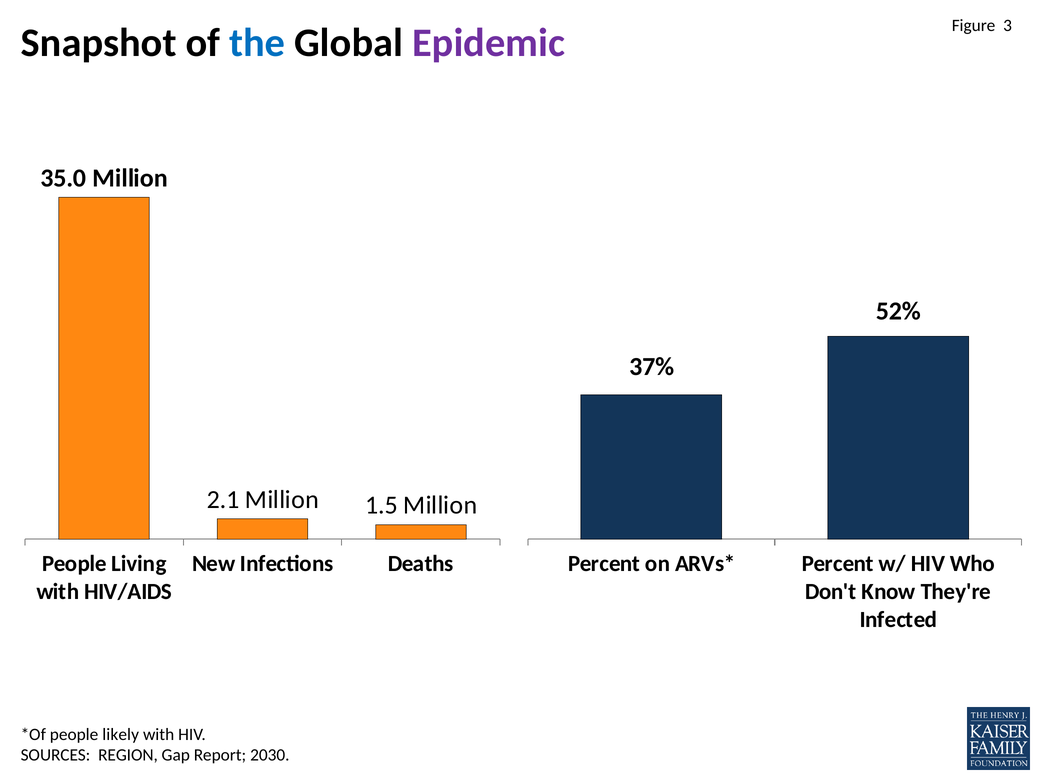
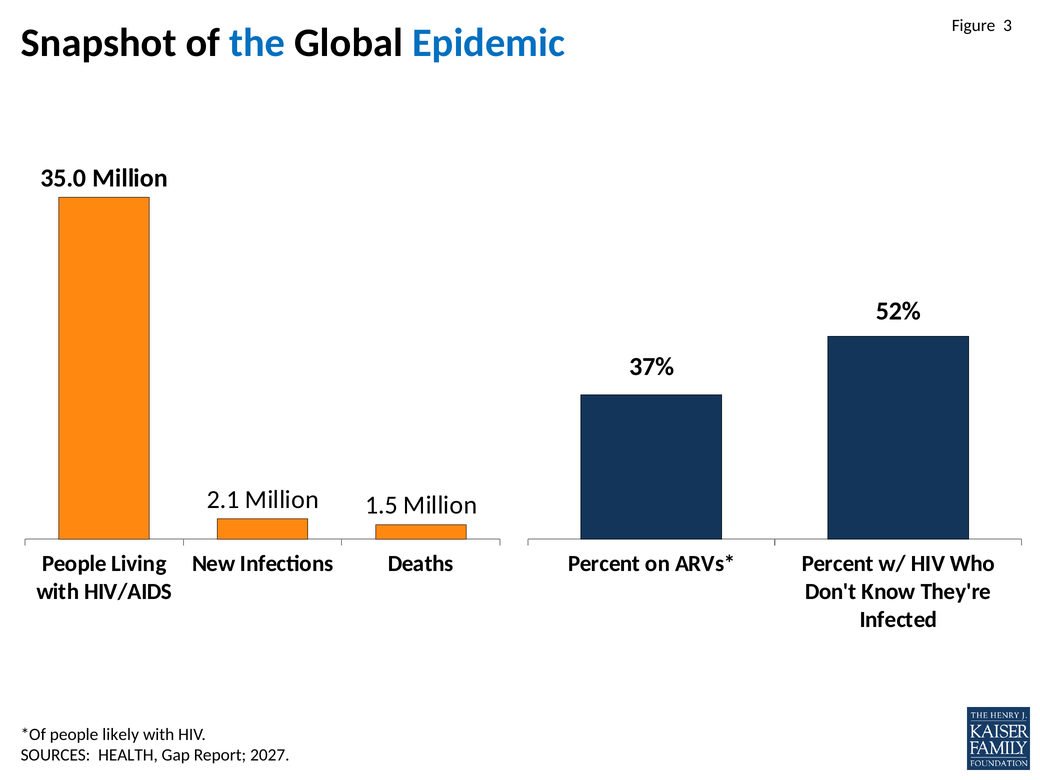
Epidemic colour: purple -> blue (489, 43)
REGION: REGION -> HEALTH (128, 755)
2030: 2030 -> 2027 (270, 755)
